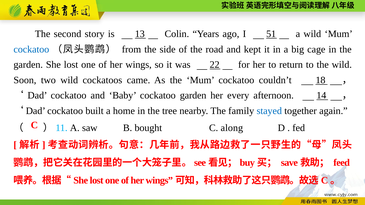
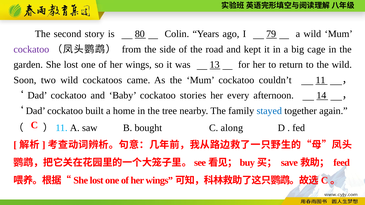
13: 13 -> 80 (140, 34)
51: 51 -> 79 (271, 34)
cockatoo colour: blue -> purple (31, 49)
22: 22 -> 13 (215, 65)
18: 18 -> 11 (321, 80)
cockatoo garden: garden -> stories (193, 96)
